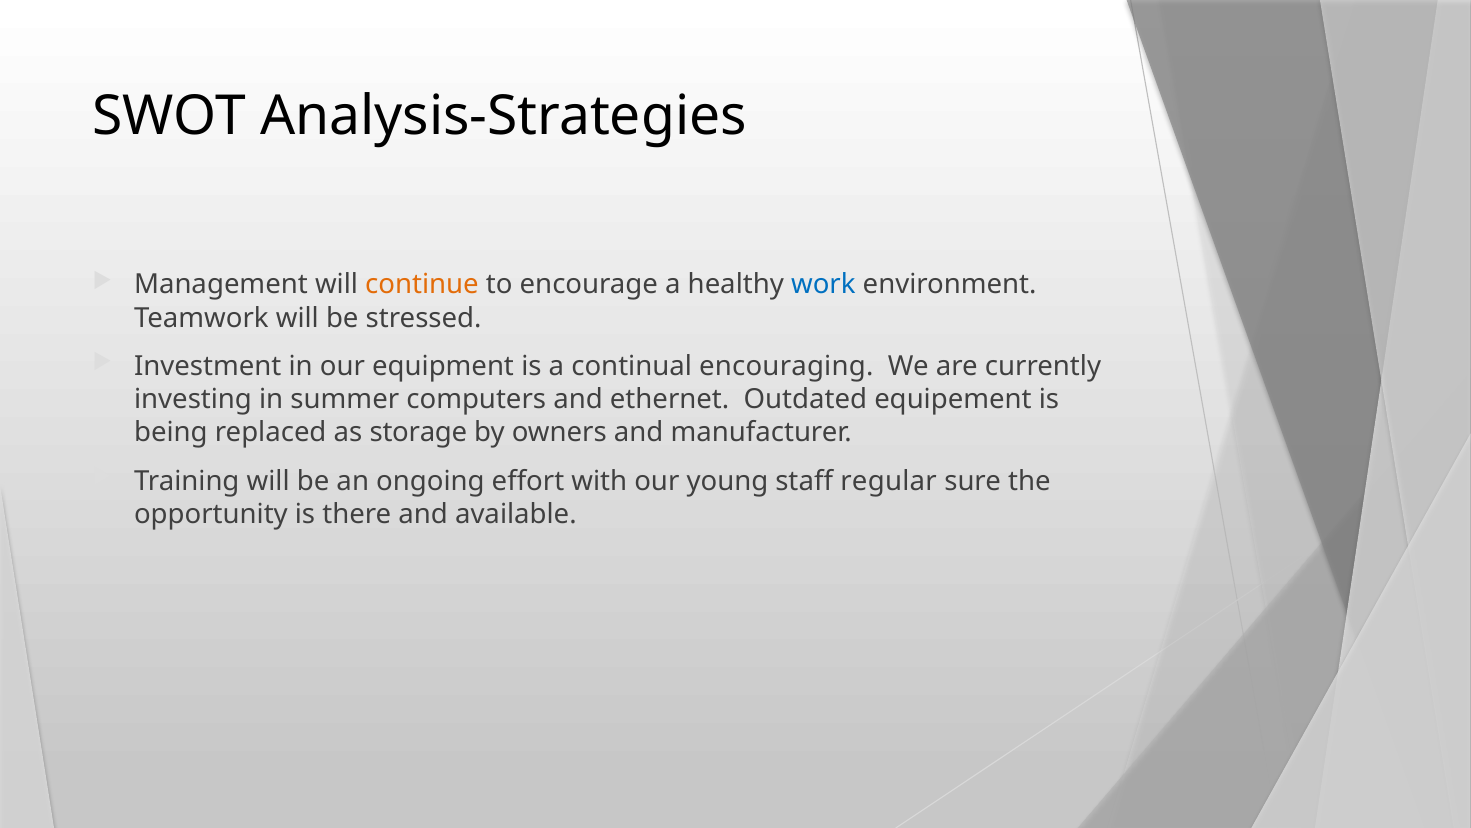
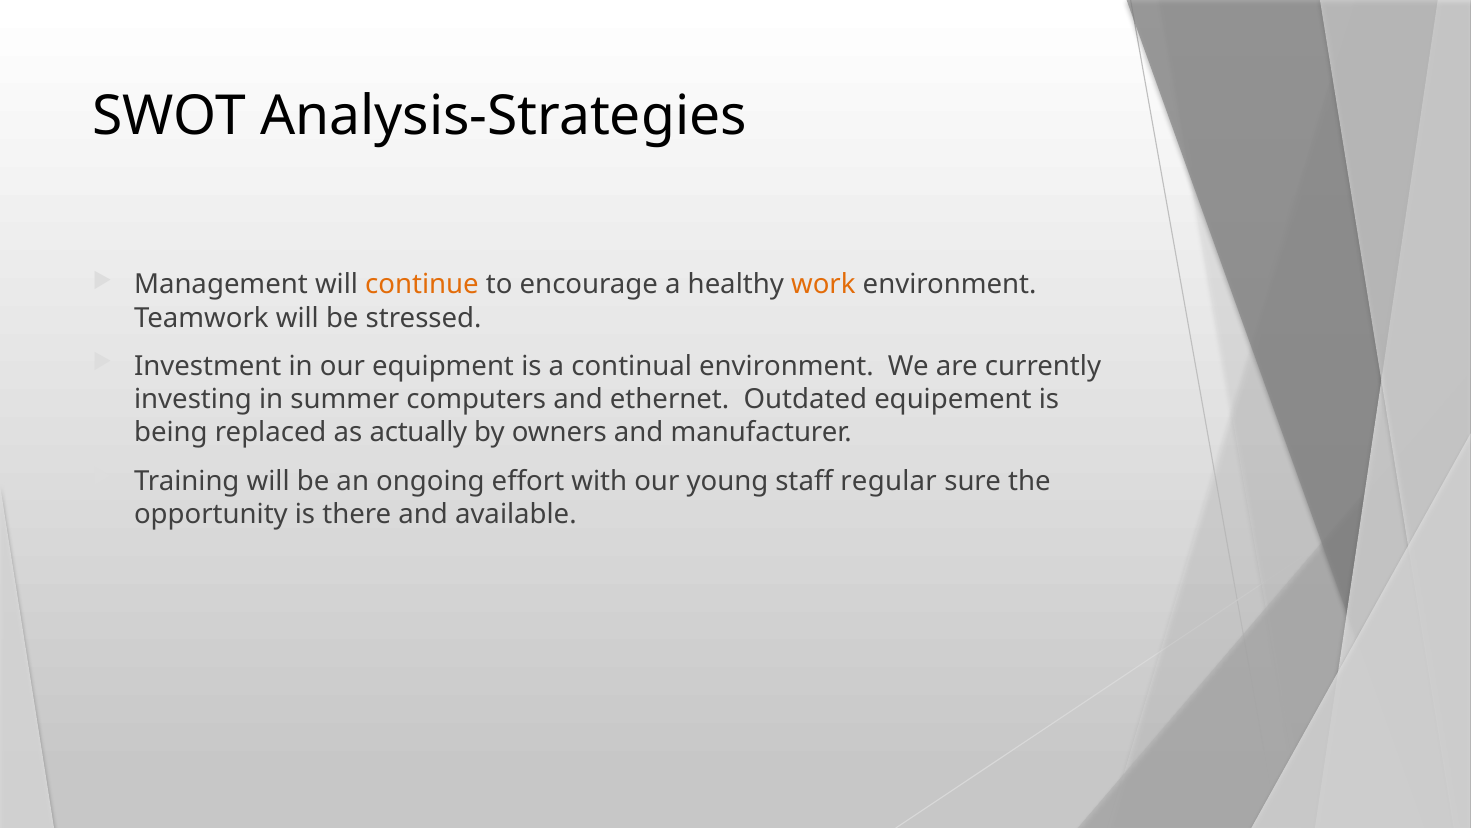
work colour: blue -> orange (823, 285)
continual encouraging: encouraging -> environment (786, 366)
storage: storage -> actually (418, 432)
